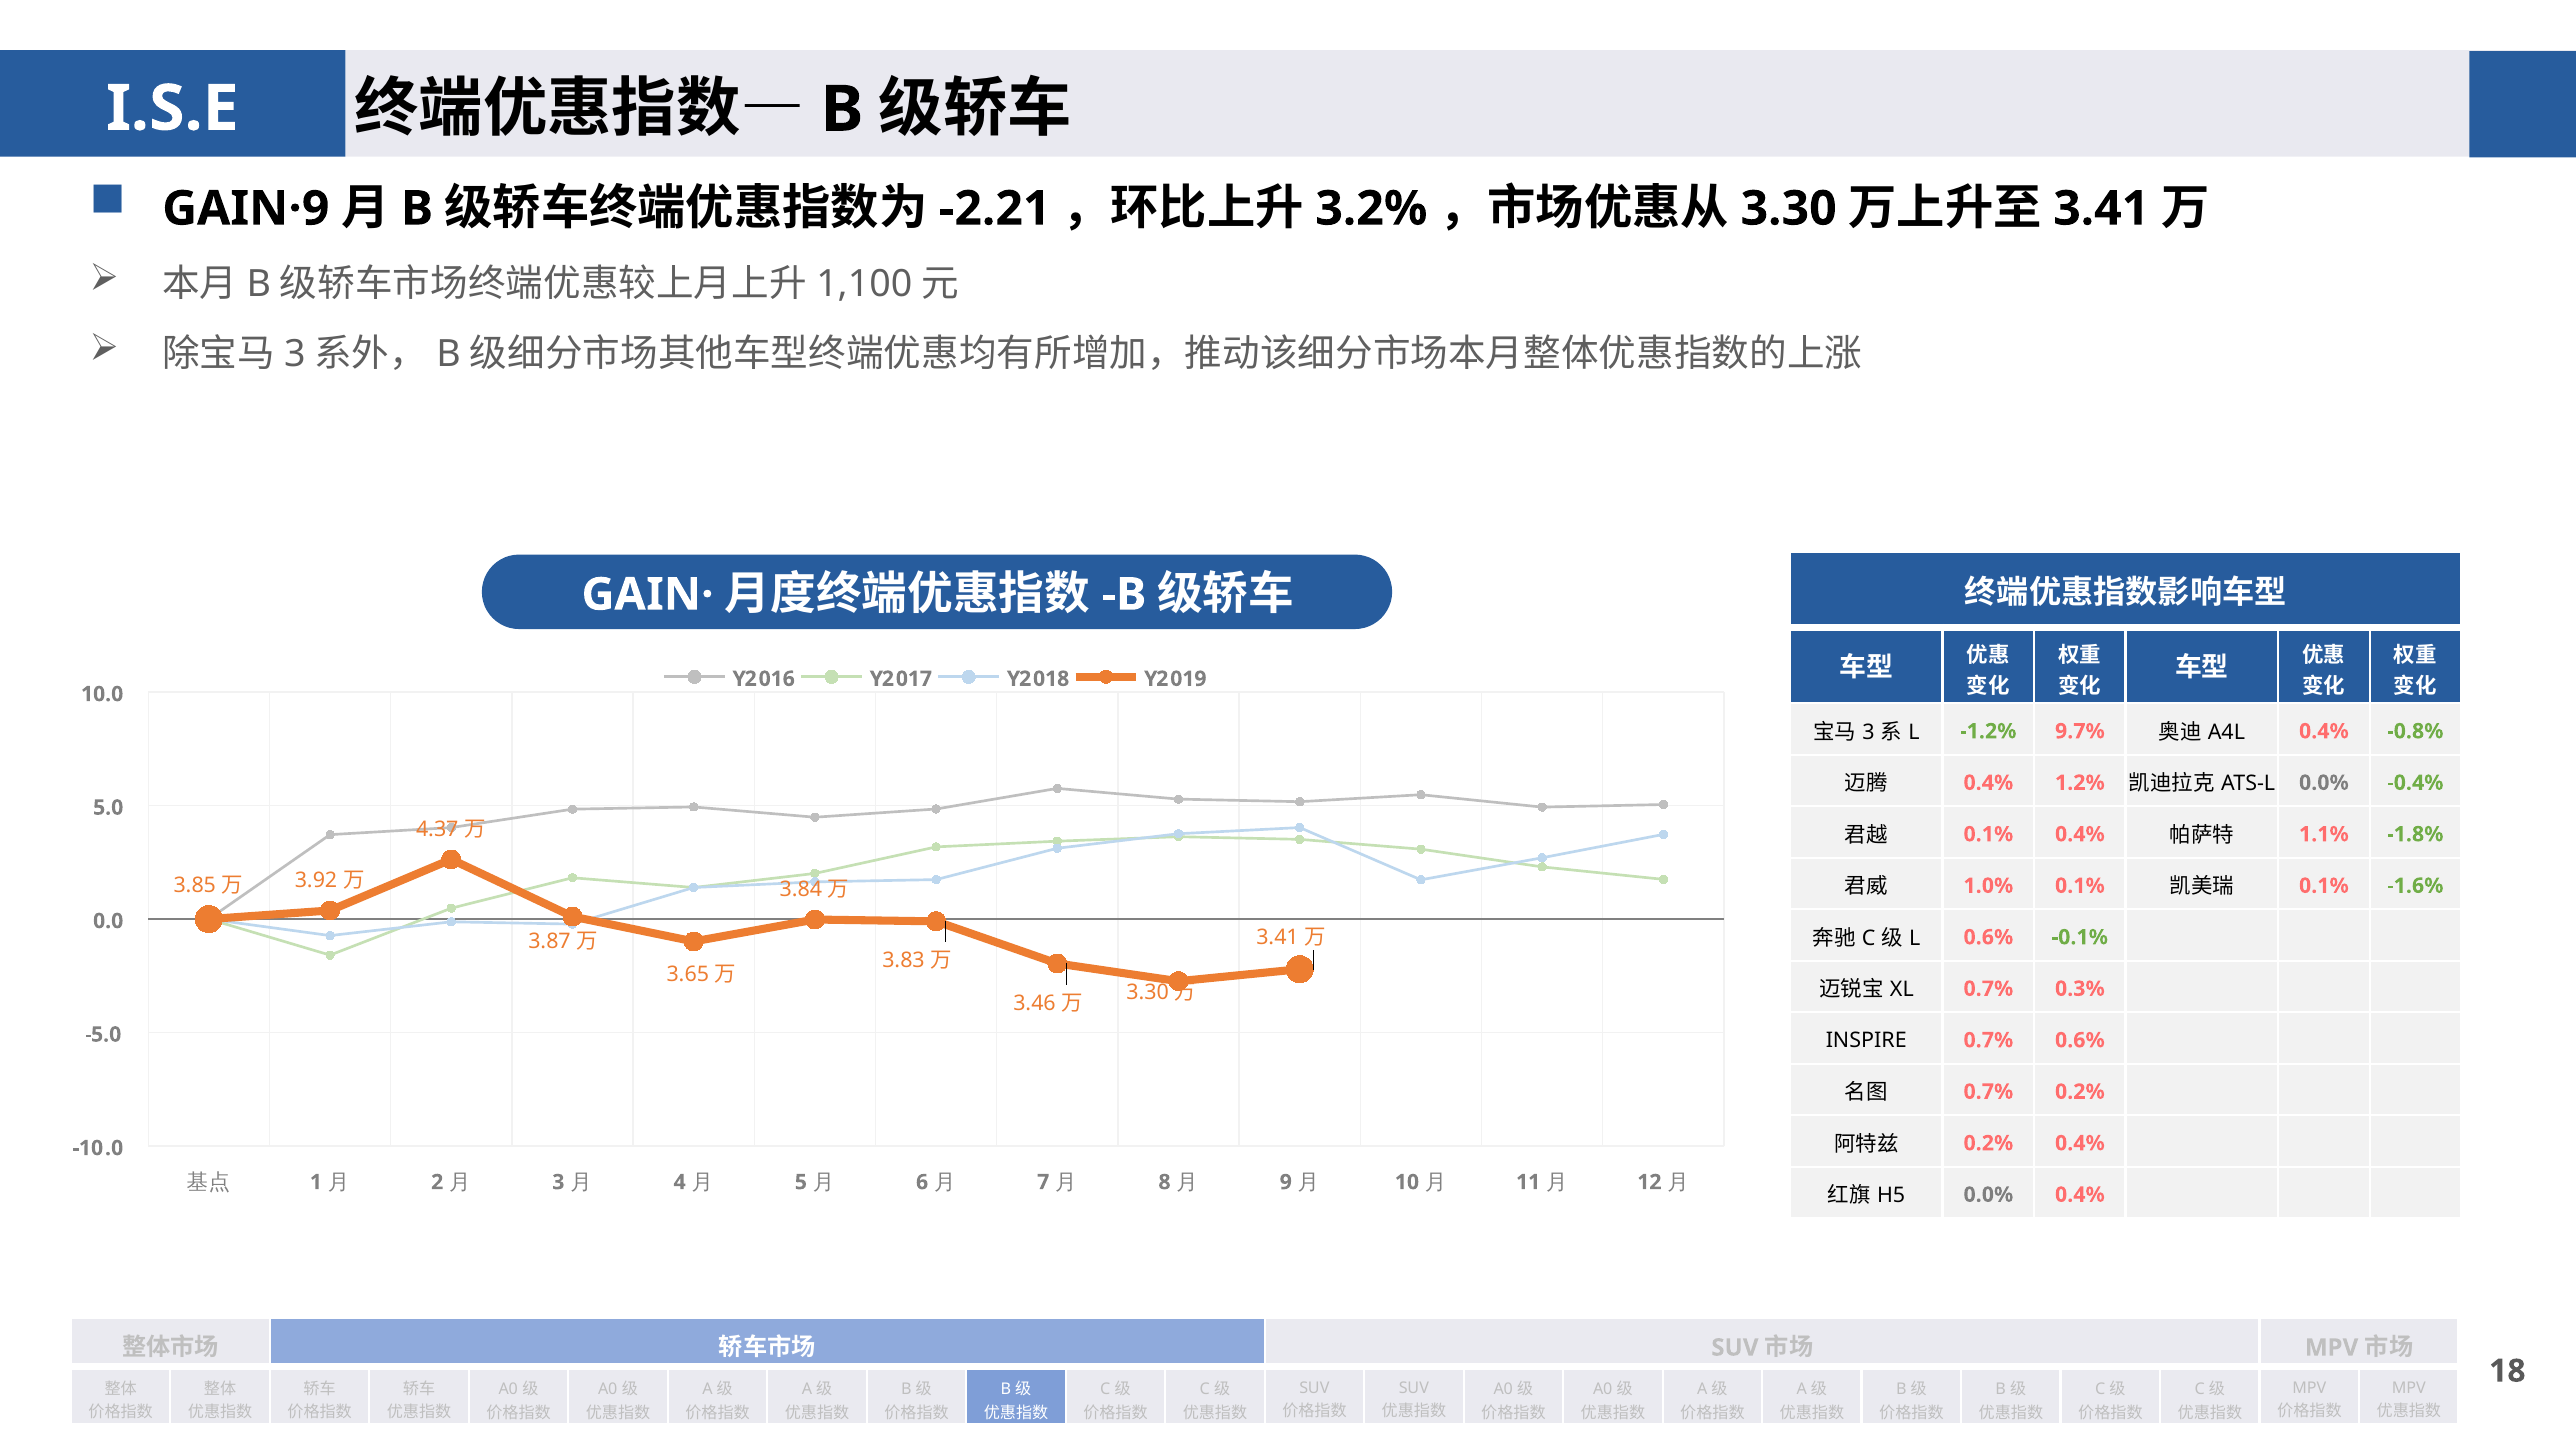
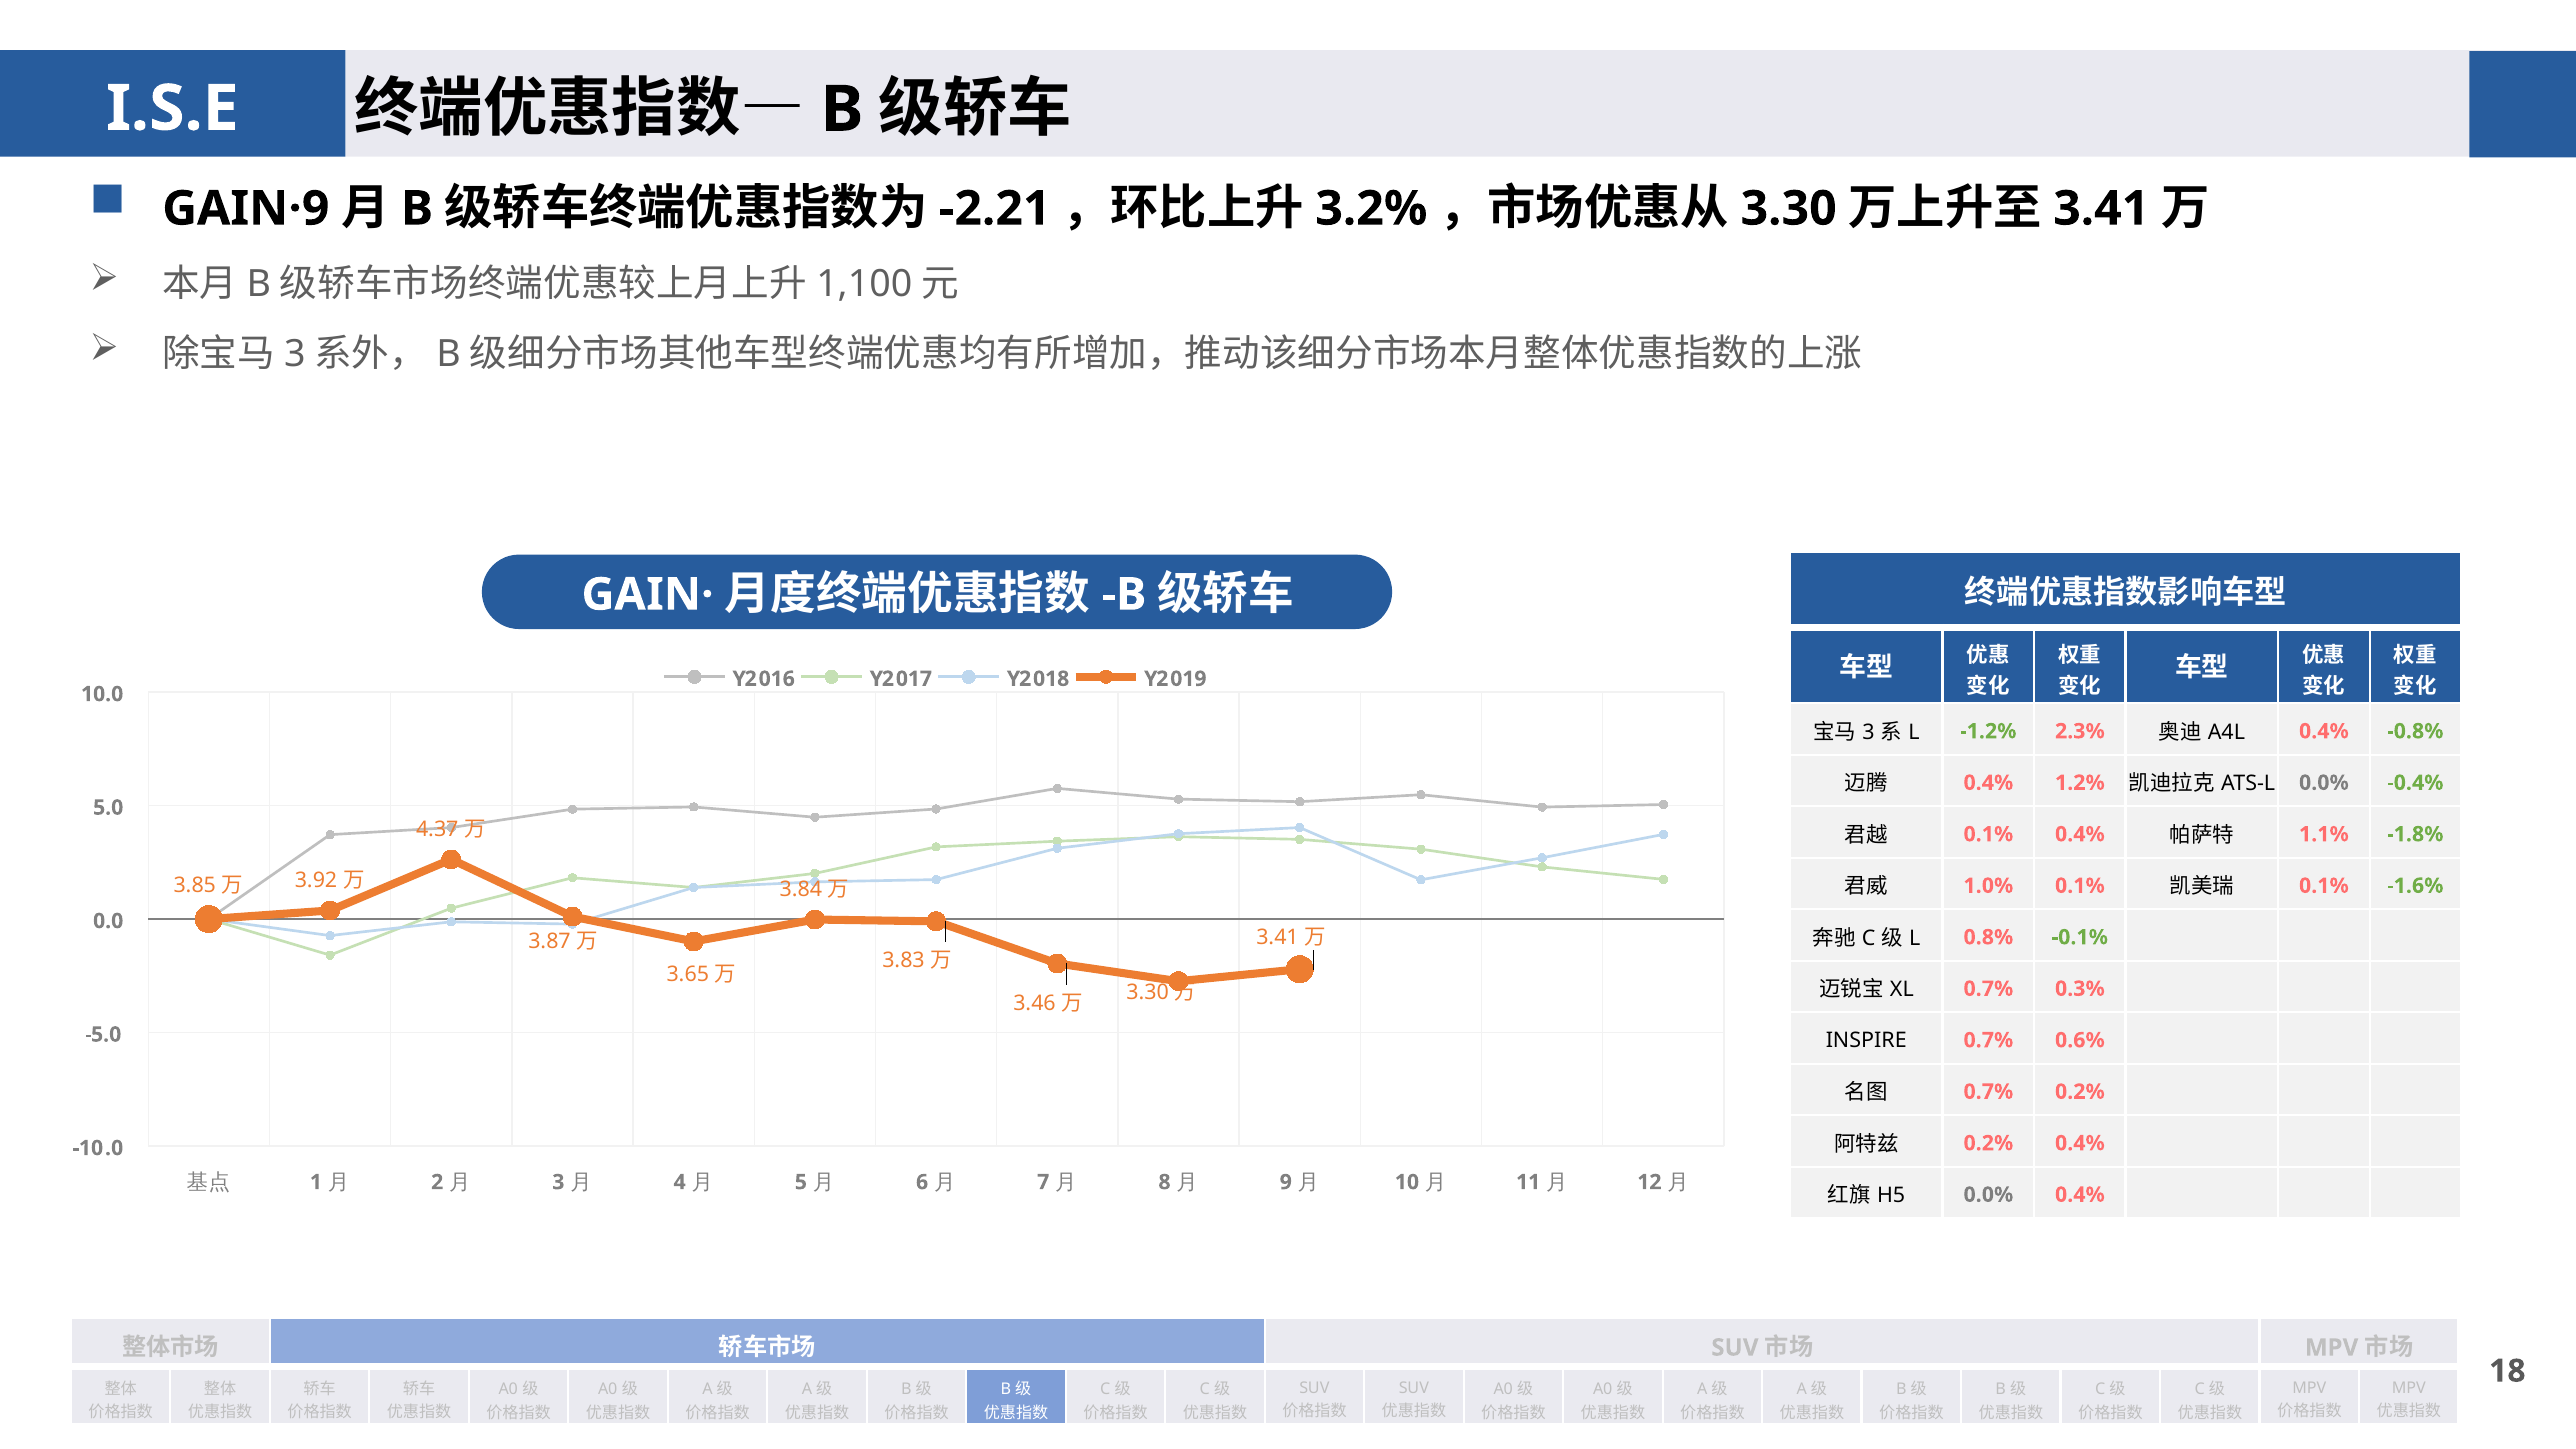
9.7%: 9.7% -> 2.3% (2080, 731)
0.6%: 0.6% -> 0.8% (1988, 937)
